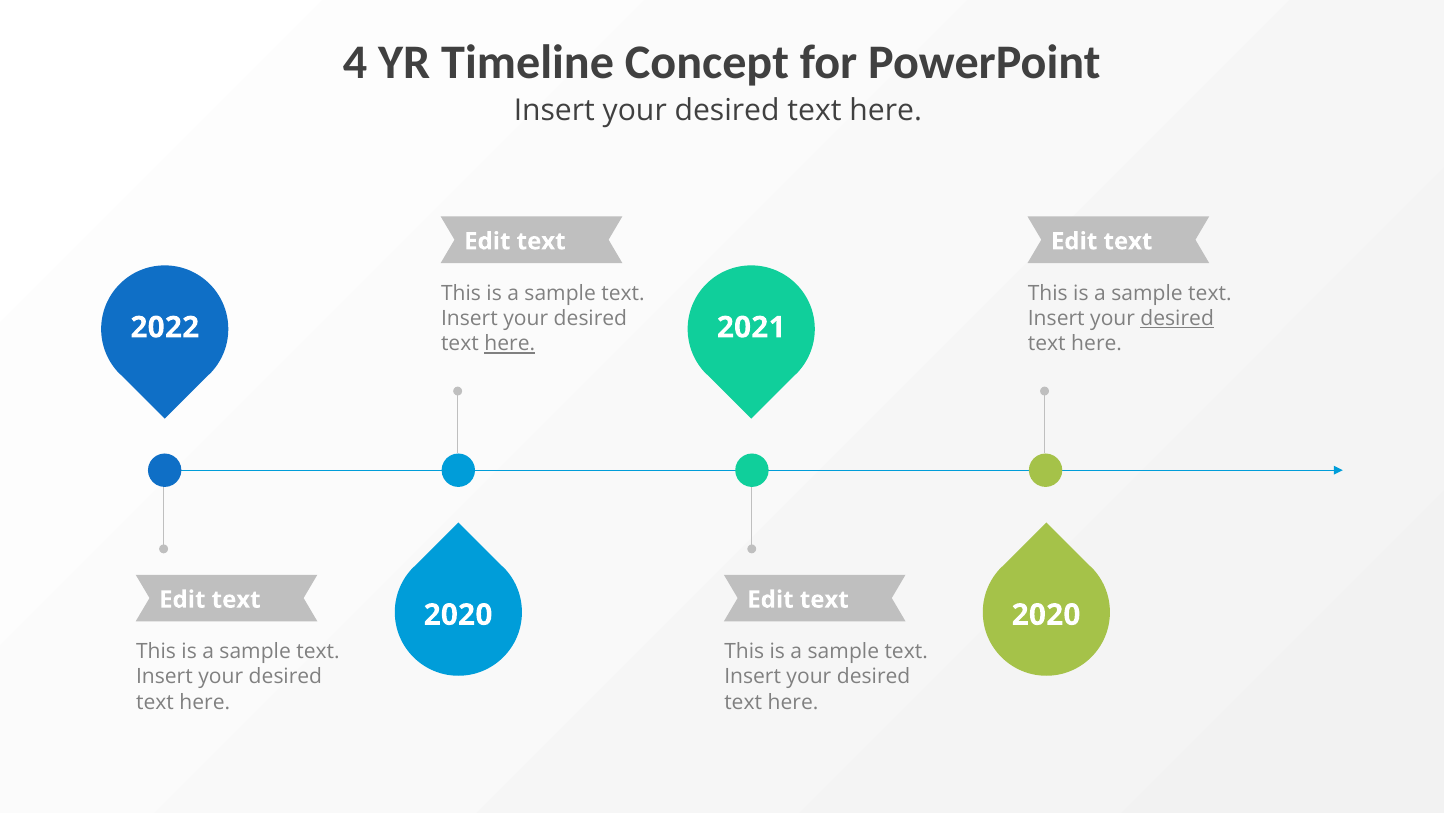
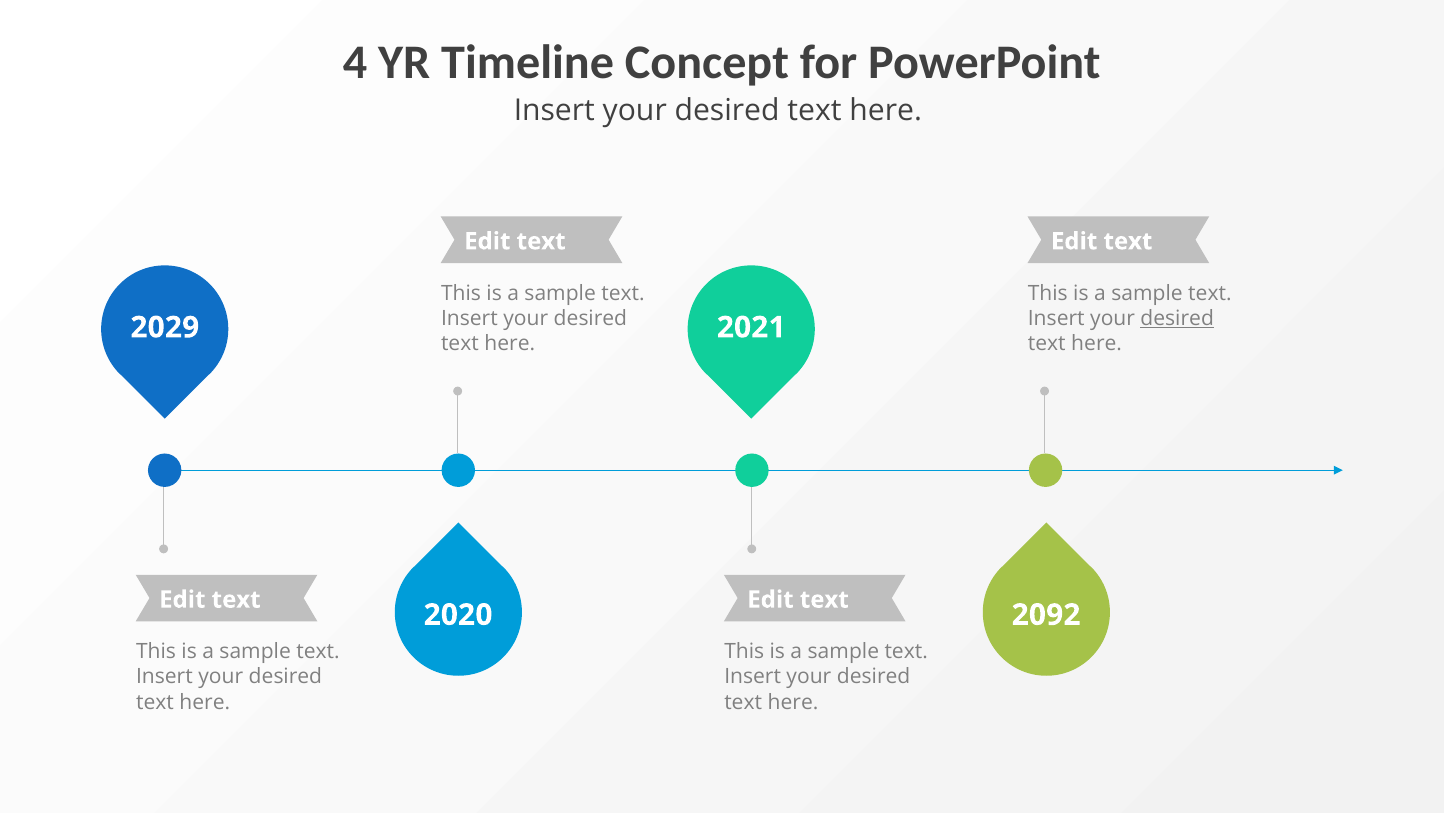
2022: 2022 -> 2029 (165, 327)
here underline: present -> none (510, 344)
2020: 2020 -> 2092 (1046, 615)
